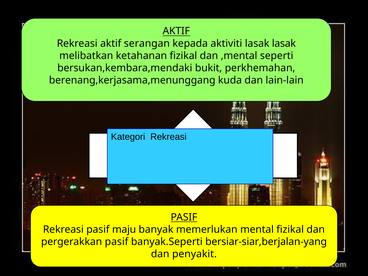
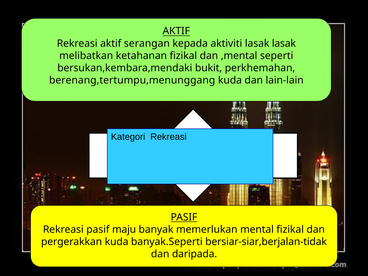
berenang,kerjasama,menunggang: berenang,kerjasama,menunggang -> berenang,tertumpu,menunggang (132, 80)
pergerakkan pasif: pasif -> kuda (117, 242)
bersiar-siar,berjalan-yang: bersiar-siar,berjalan-yang -> bersiar-siar,berjalan-tidak (266, 242)
penyakit: penyakit -> daripada (195, 254)
